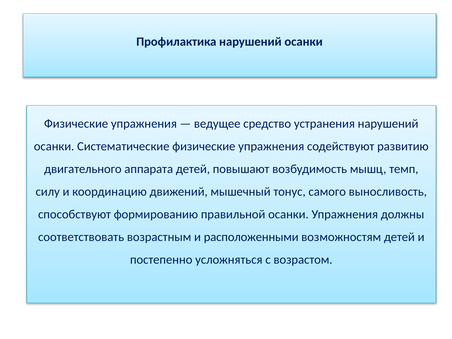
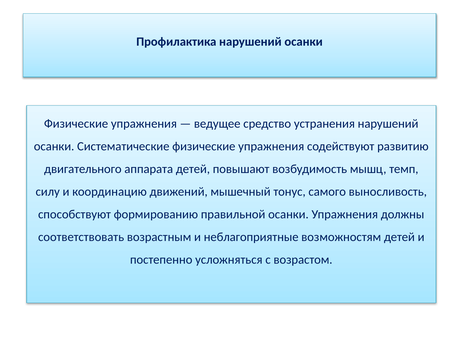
расположенными: расположенными -> неблагоприятные (251, 237)
